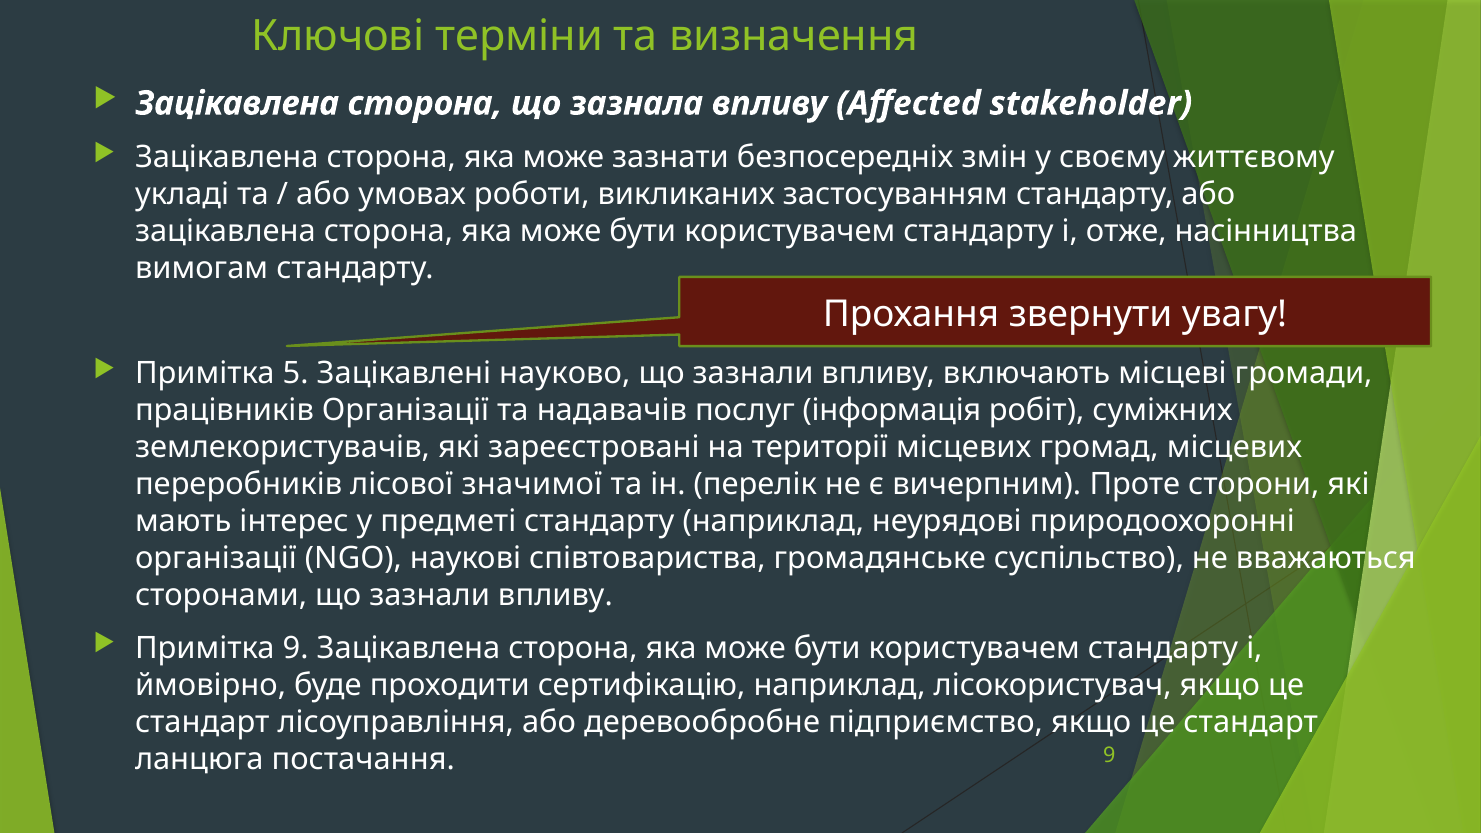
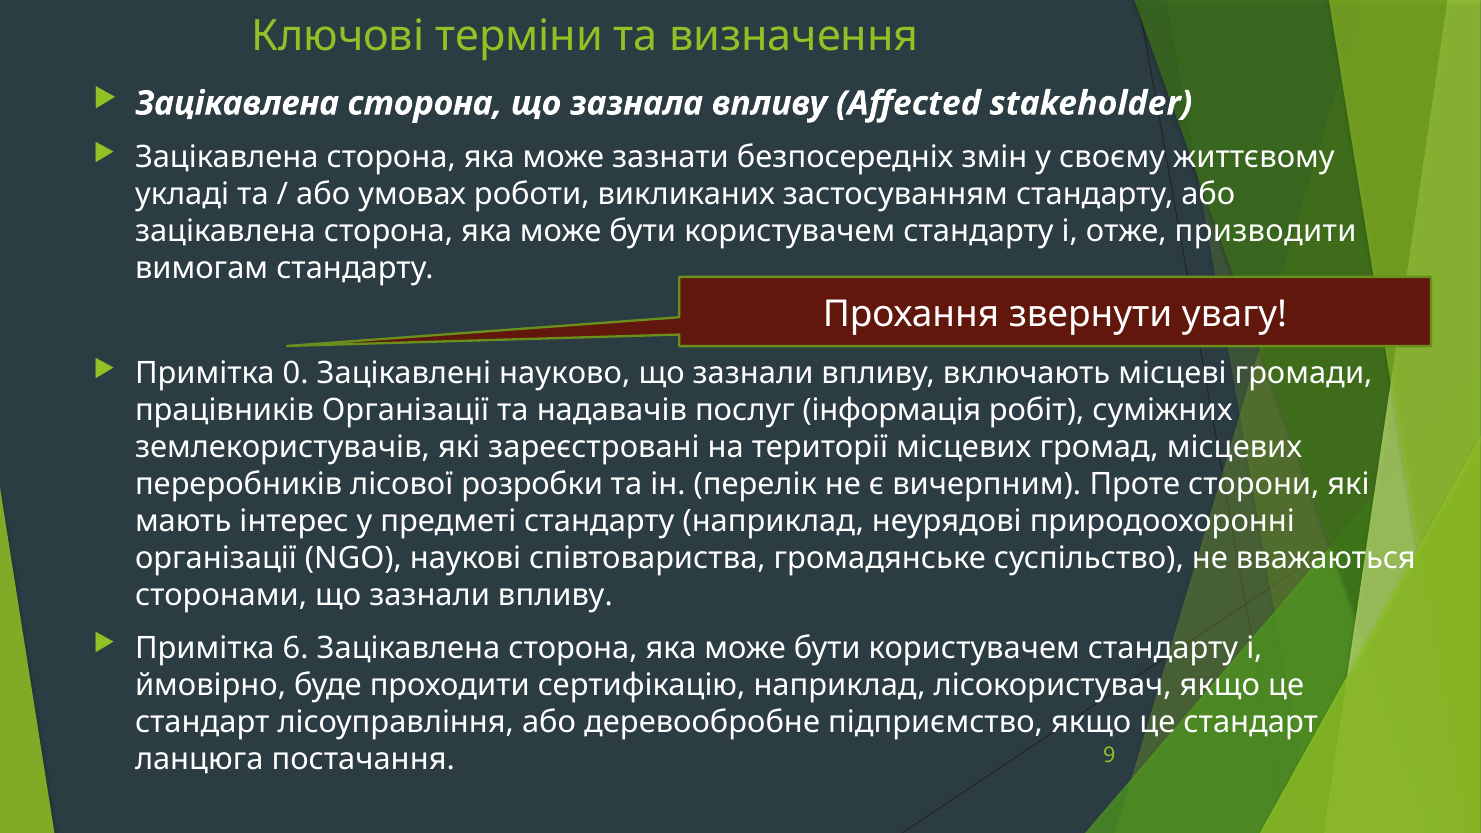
насінництва: насінництва -> призводити (1266, 232)
5: 5 -> 0 (296, 374)
значимої: значимої -> розробки (532, 485)
Примітка 9: 9 -> 6 (296, 648)
